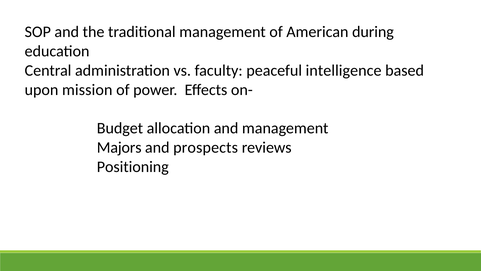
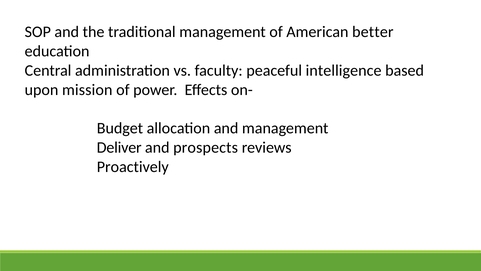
during: during -> better (373, 32)
Majors: Majors -> Deliver (119, 147)
Positioning: Positioning -> Proactively (133, 167)
